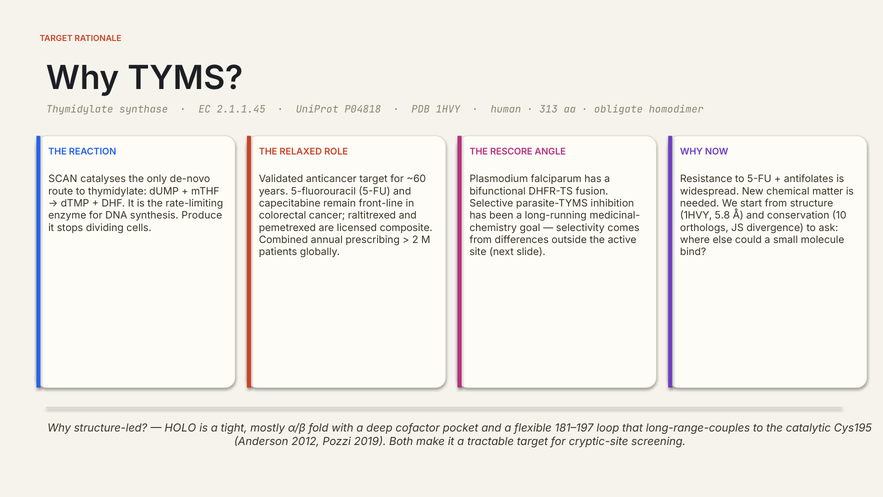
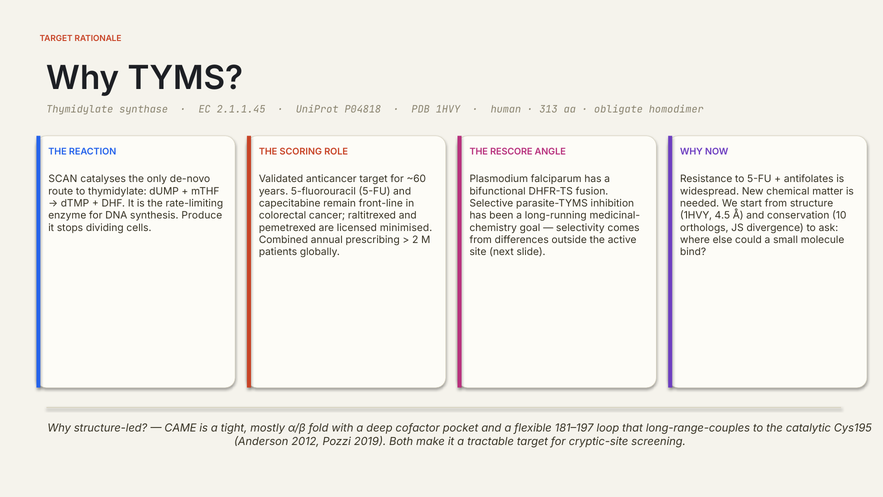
RELAXED: RELAXED -> SCORING (301, 152)
5.8: 5.8 -> 4.5 (722, 215)
composite: composite -> minimised (406, 228)
HOLO: HOLO -> CAME (180, 428)
